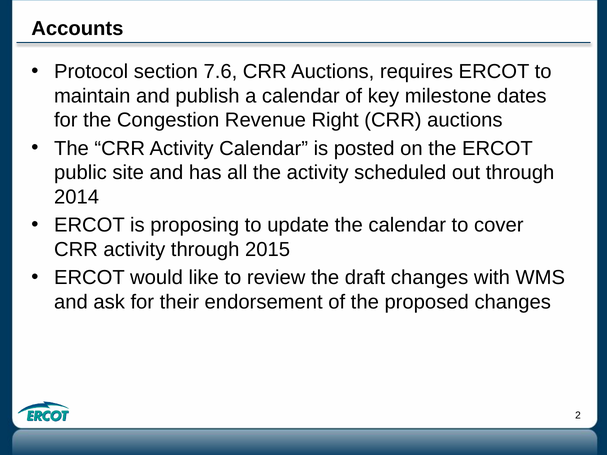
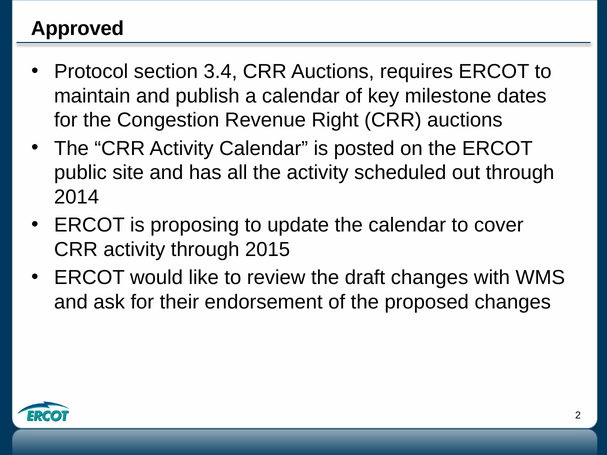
Accounts: Accounts -> Approved (77, 29)
7.6: 7.6 -> 3.4 (220, 72)
